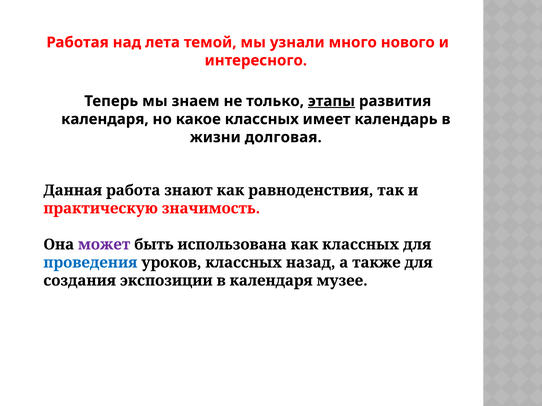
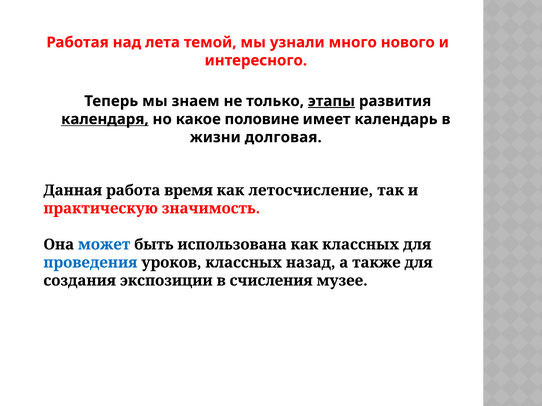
календаря underline: none -> present (105, 119)
какое классных: классных -> половине (262, 119)
знают: знают -> время (189, 191)
равноденствия: равноденствия -> летосчисление (311, 191)
может colour: purple -> blue (104, 245)
в календаря: календаря -> счисления (271, 281)
